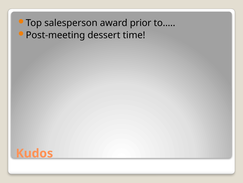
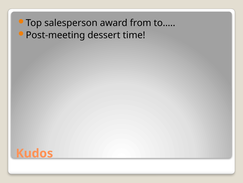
prior: prior -> from (141, 23)
